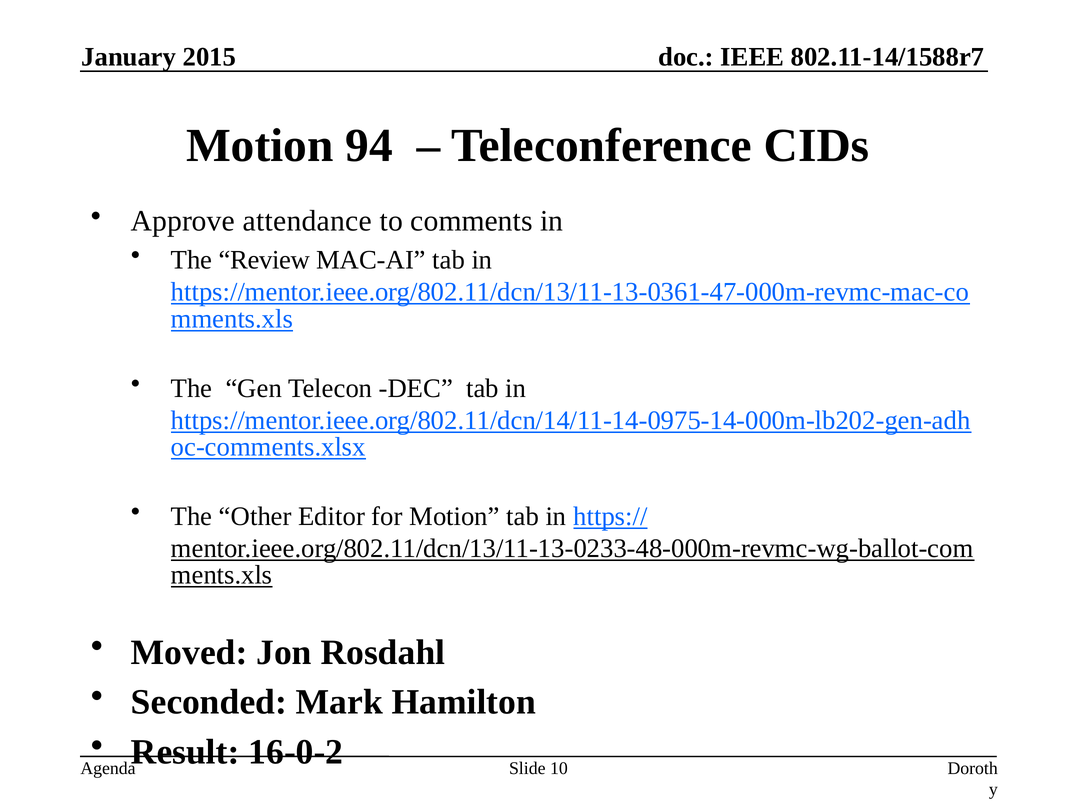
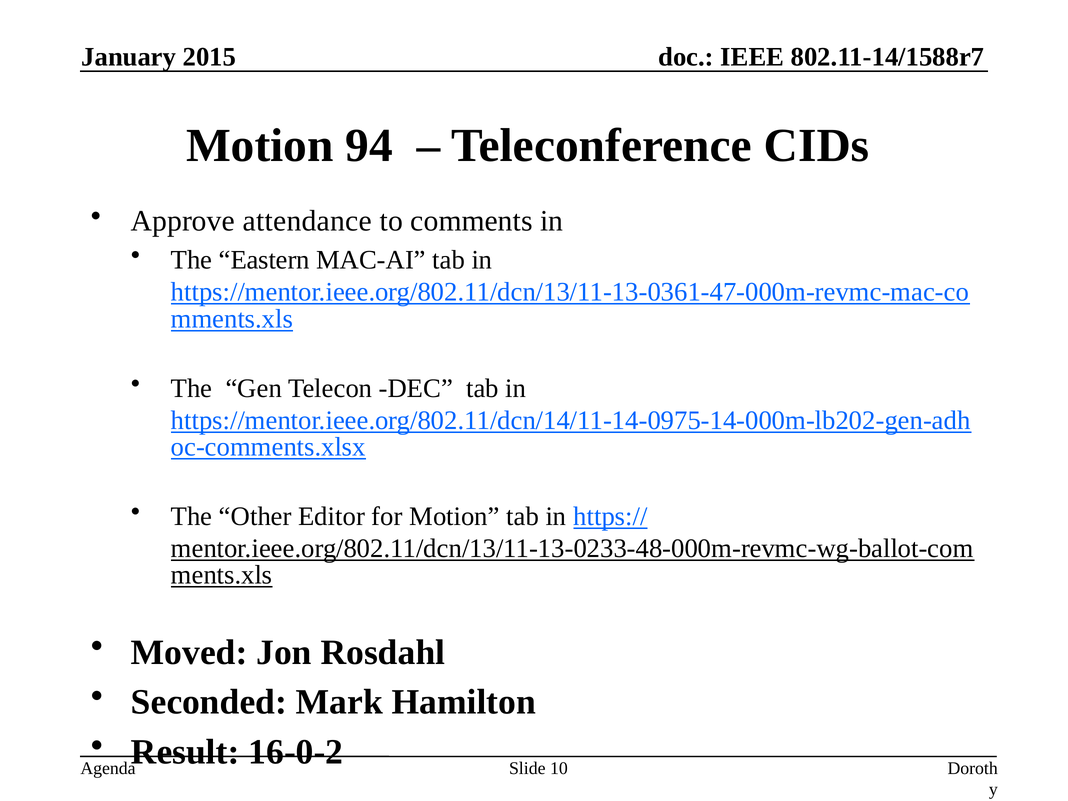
Review: Review -> Eastern (264, 260)
